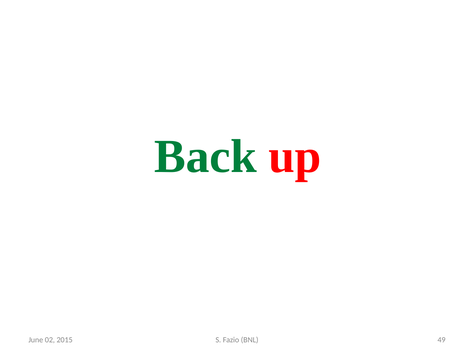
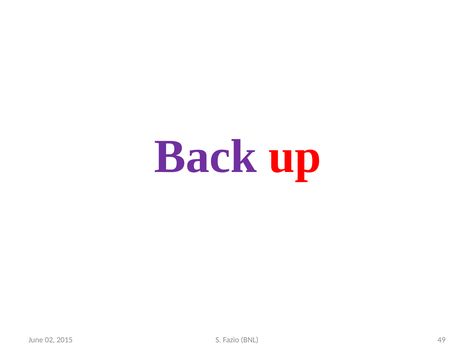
Back colour: green -> purple (205, 156)
